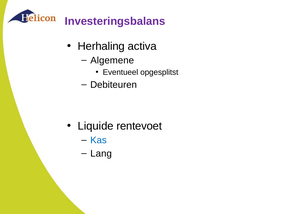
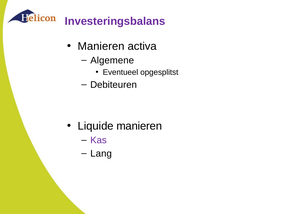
Herhaling: Herhaling -> Manieren (101, 46)
Liquide rentevoet: rentevoet -> manieren (139, 126)
Kas colour: blue -> purple (98, 141)
